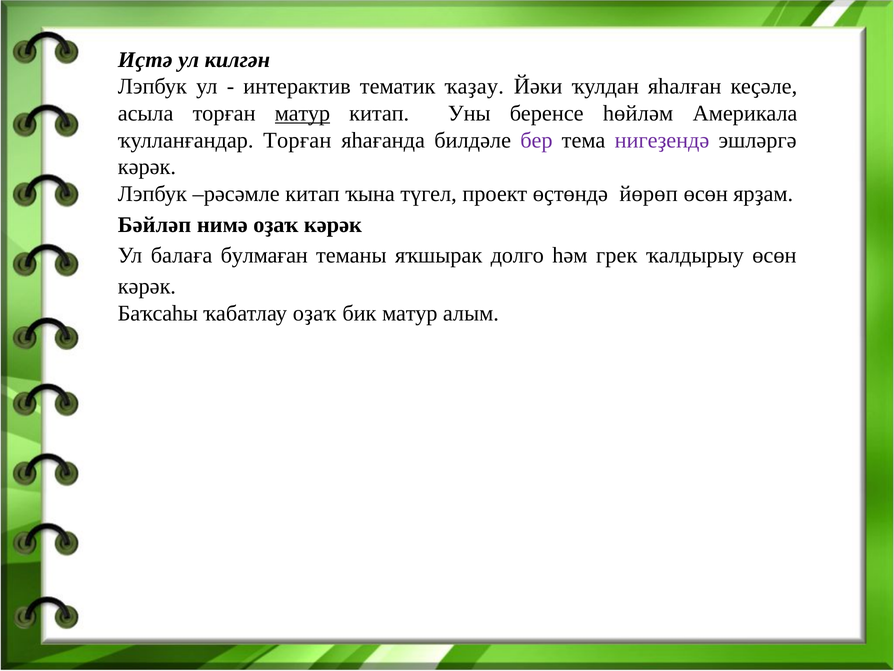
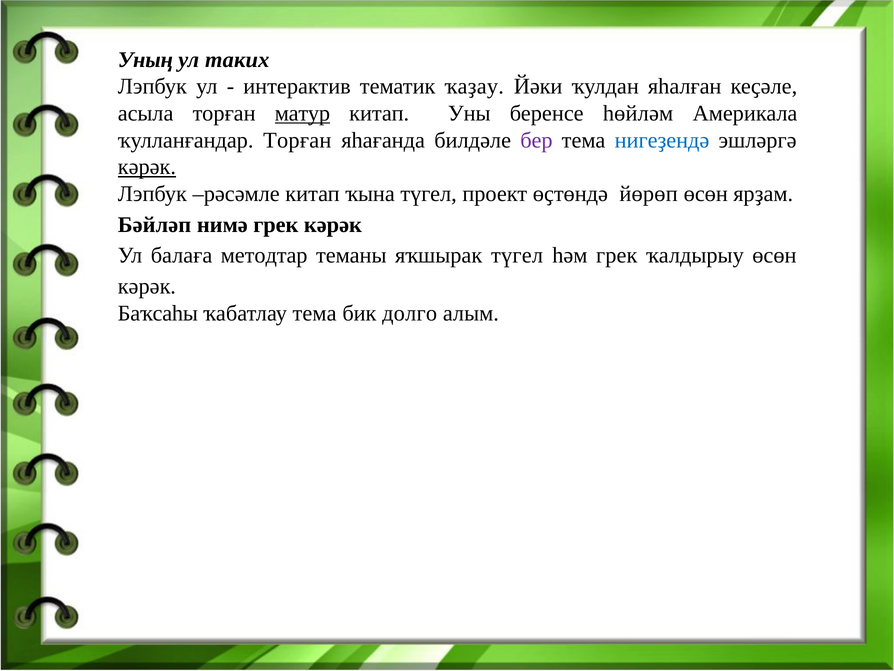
Иҫтә: Иҫтә -> Уның (145, 60)
килгән: килгән -> таких (237, 60)
нигеҙендә colour: purple -> blue (662, 140)
кәрәк underline: none -> present (147, 167)
нимә оҙаҡ: оҙаҡ -> грек (276, 225)
булмаған: булмаған -> методтар (264, 255)
яҡшырак долго: долго -> түгел (517, 255)
ҡабатлау оҙаҡ: оҙаҡ -> тема (315, 313)
бик матур: матур -> долго (410, 313)
